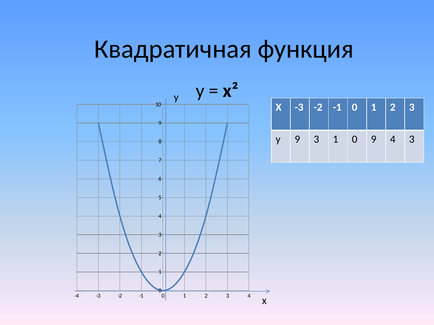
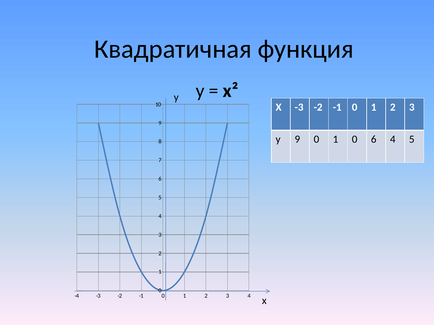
9 3: 3 -> 0 (316, 139)
0 9: 9 -> 6 (374, 139)
3: 3 -> 5 (412, 139)
